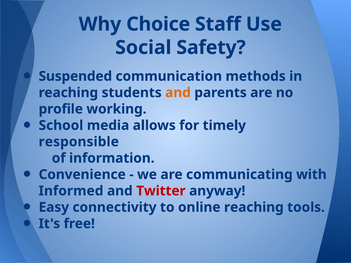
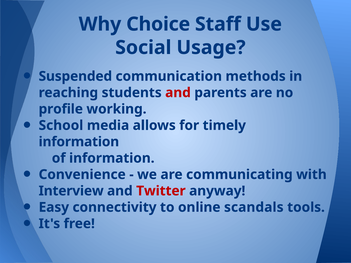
Safety: Safety -> Usage (211, 48)
and colour: orange -> red (178, 93)
responsible: responsible -> information (79, 142)
Informed: Informed -> Interview (71, 191)
online reaching: reaching -> scandals (254, 207)
